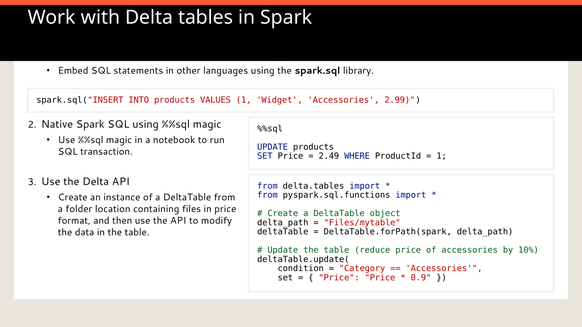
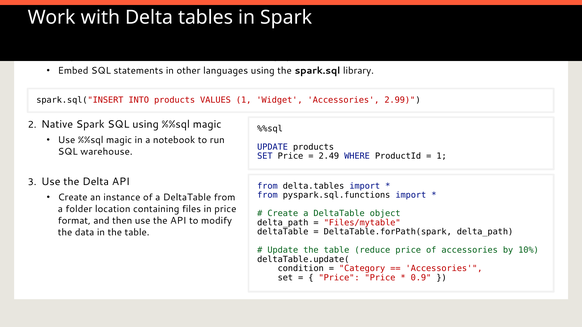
transaction: transaction -> warehouse (106, 152)
